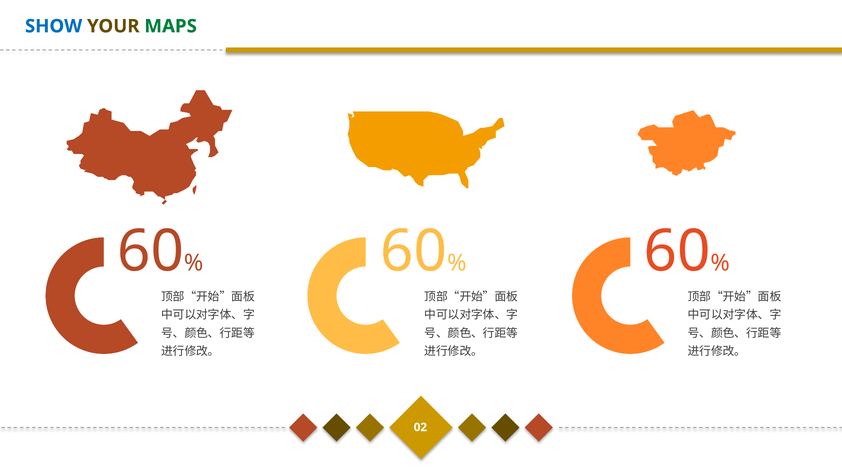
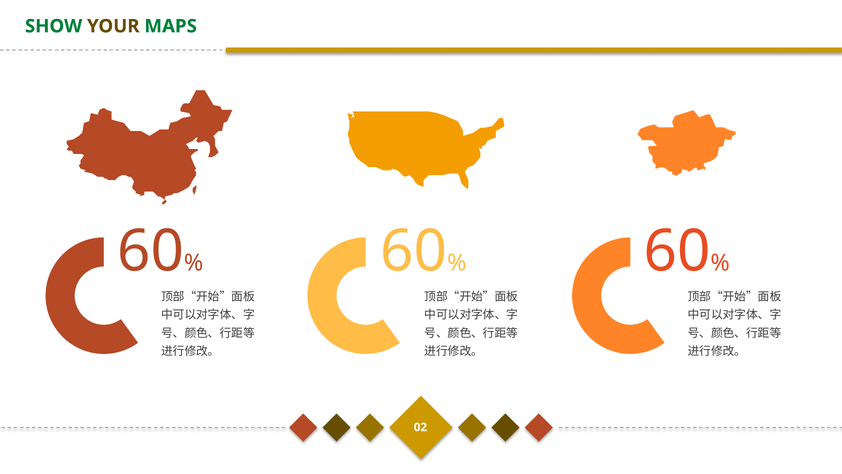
SHOW colour: blue -> green (54, 26)
